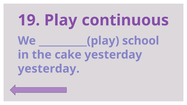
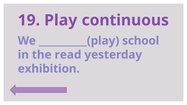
cake: cake -> read (68, 55)
yesterday: yesterday -> exhibition (49, 69)
